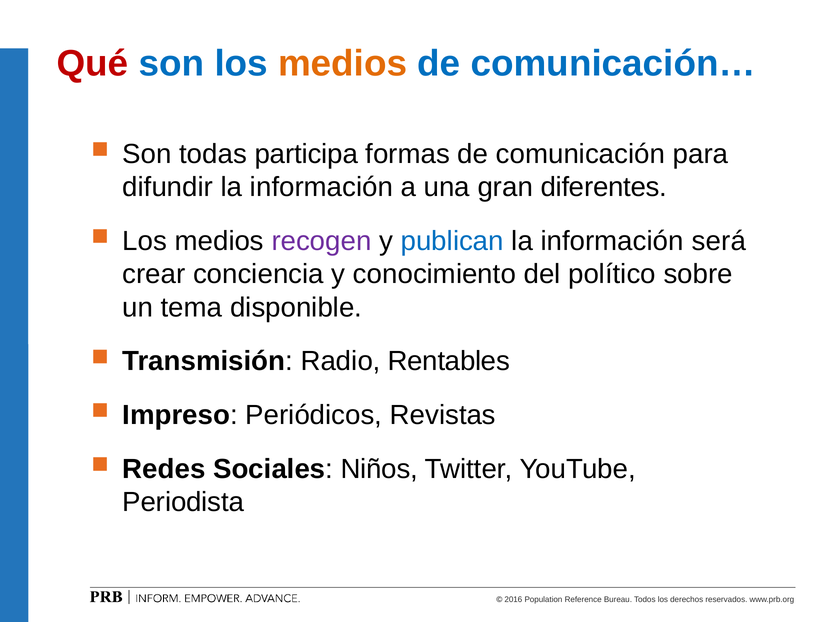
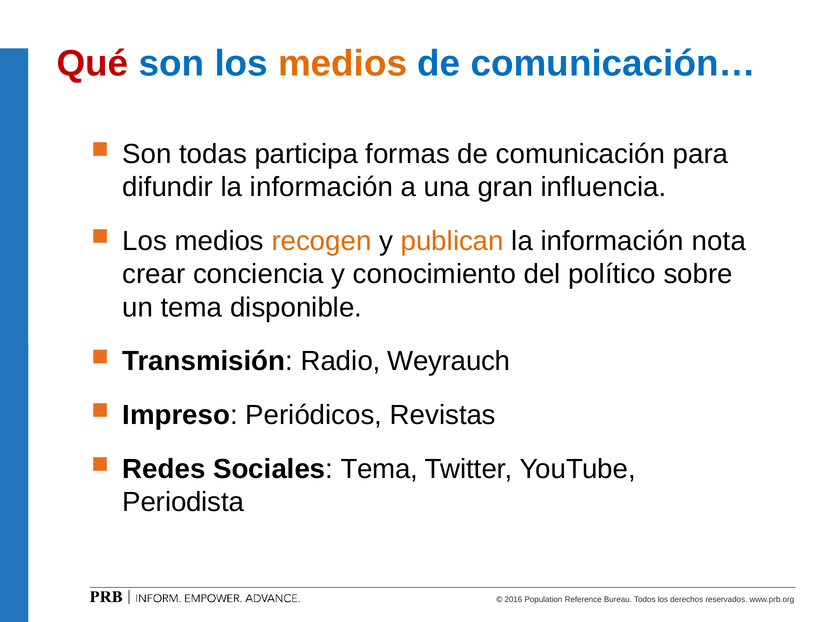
diferentes: diferentes -> influencia (604, 187)
recogen colour: purple -> orange (322, 241)
publican colour: blue -> orange (452, 241)
será: será -> nota (719, 241)
Rentables: Rentables -> Weyrauch (449, 362)
Sociales Niños: Niños -> Tema (379, 470)
